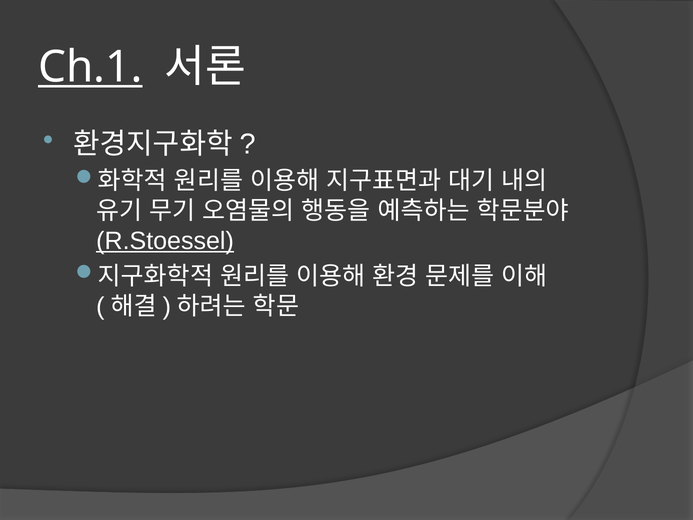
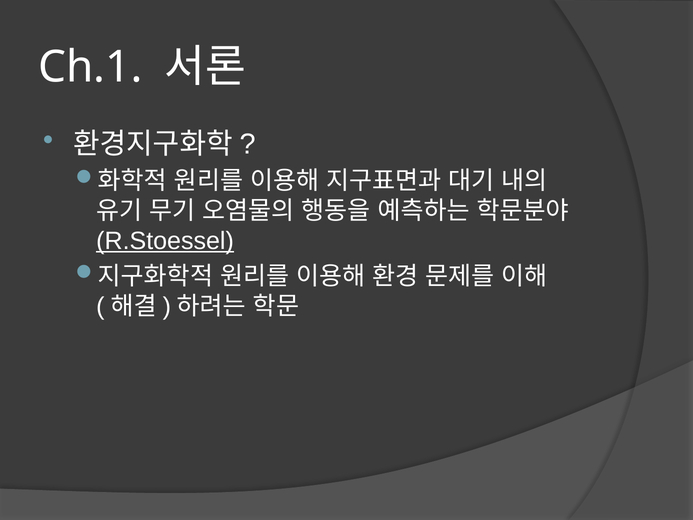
Ch.1 underline: present -> none (90, 67)
